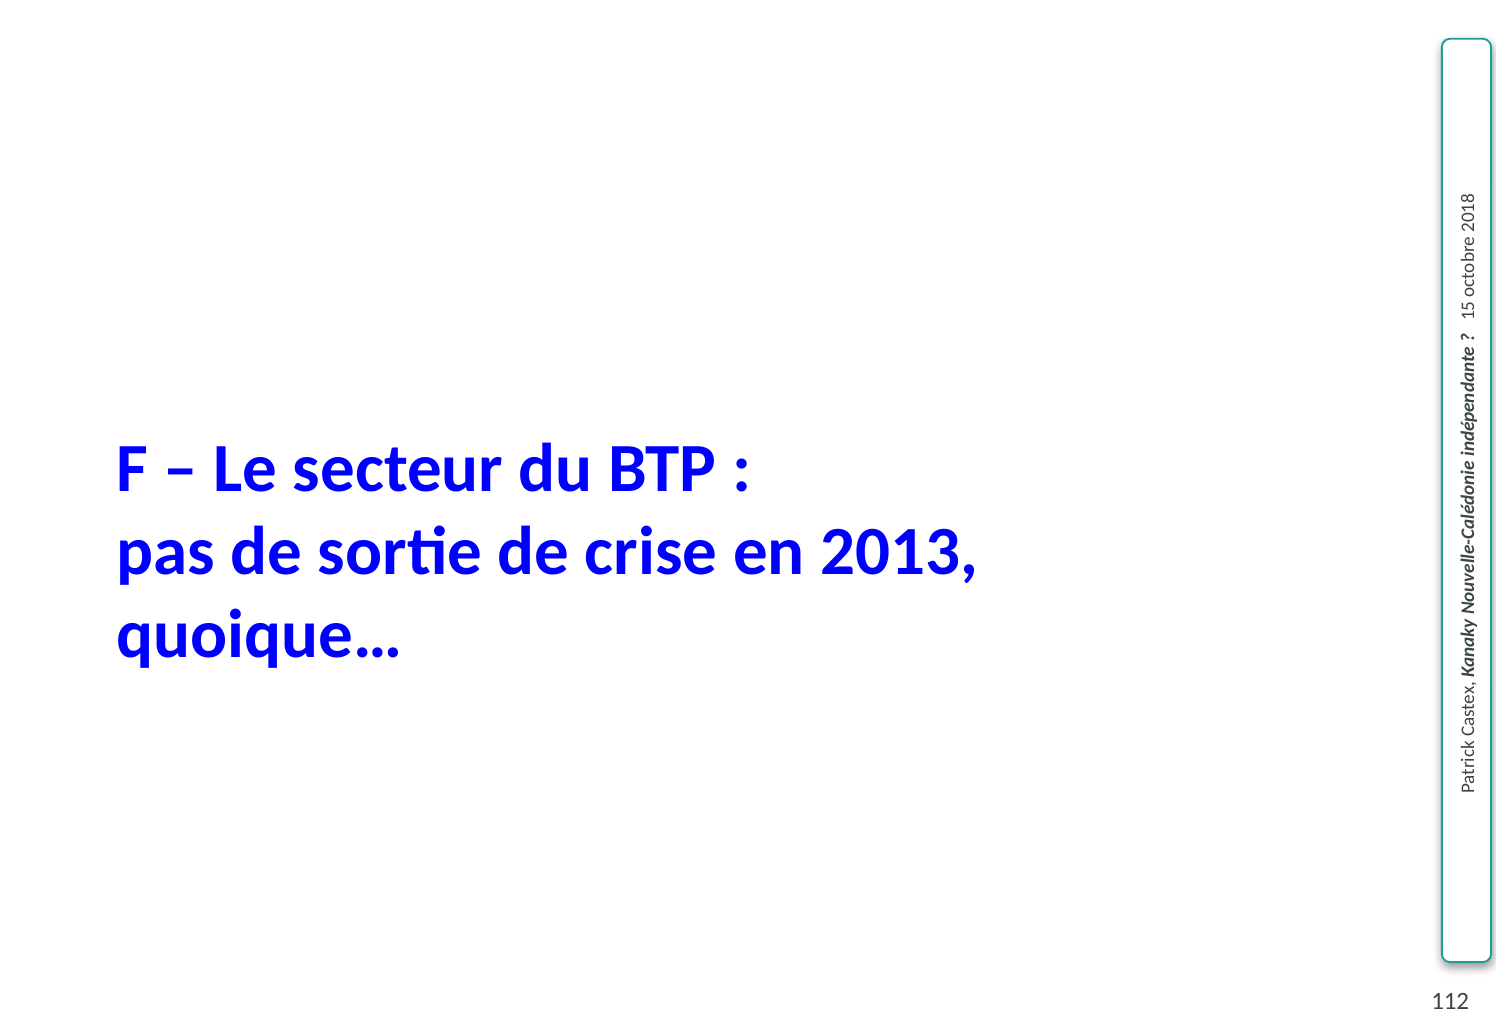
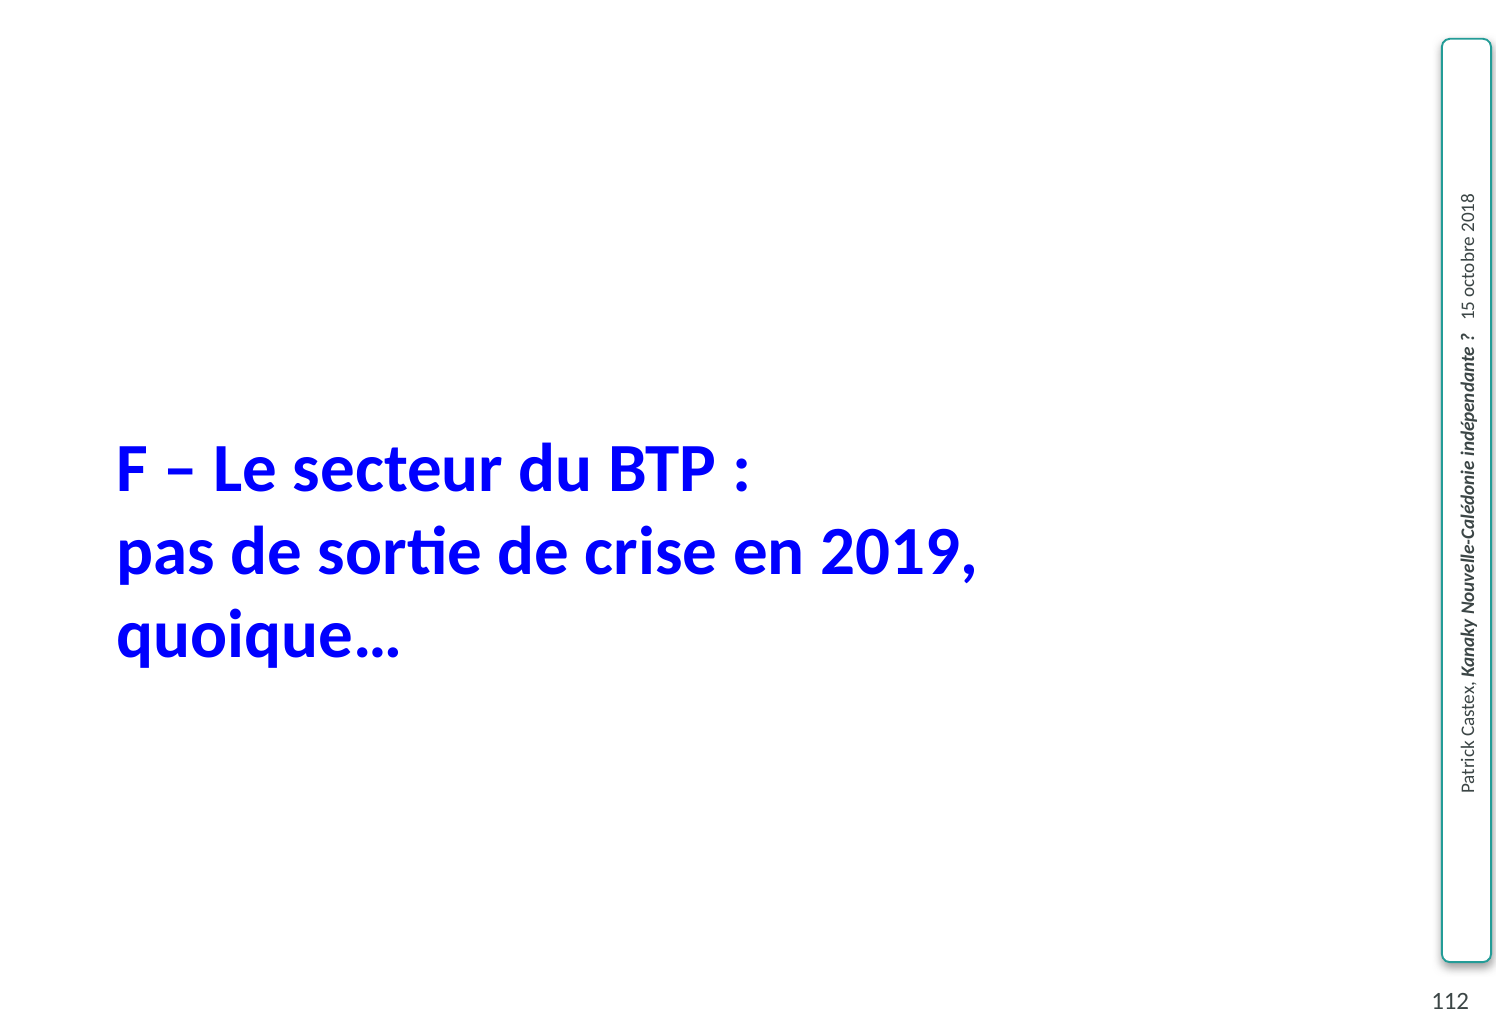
2013: 2013 -> 2019 (899, 552)
